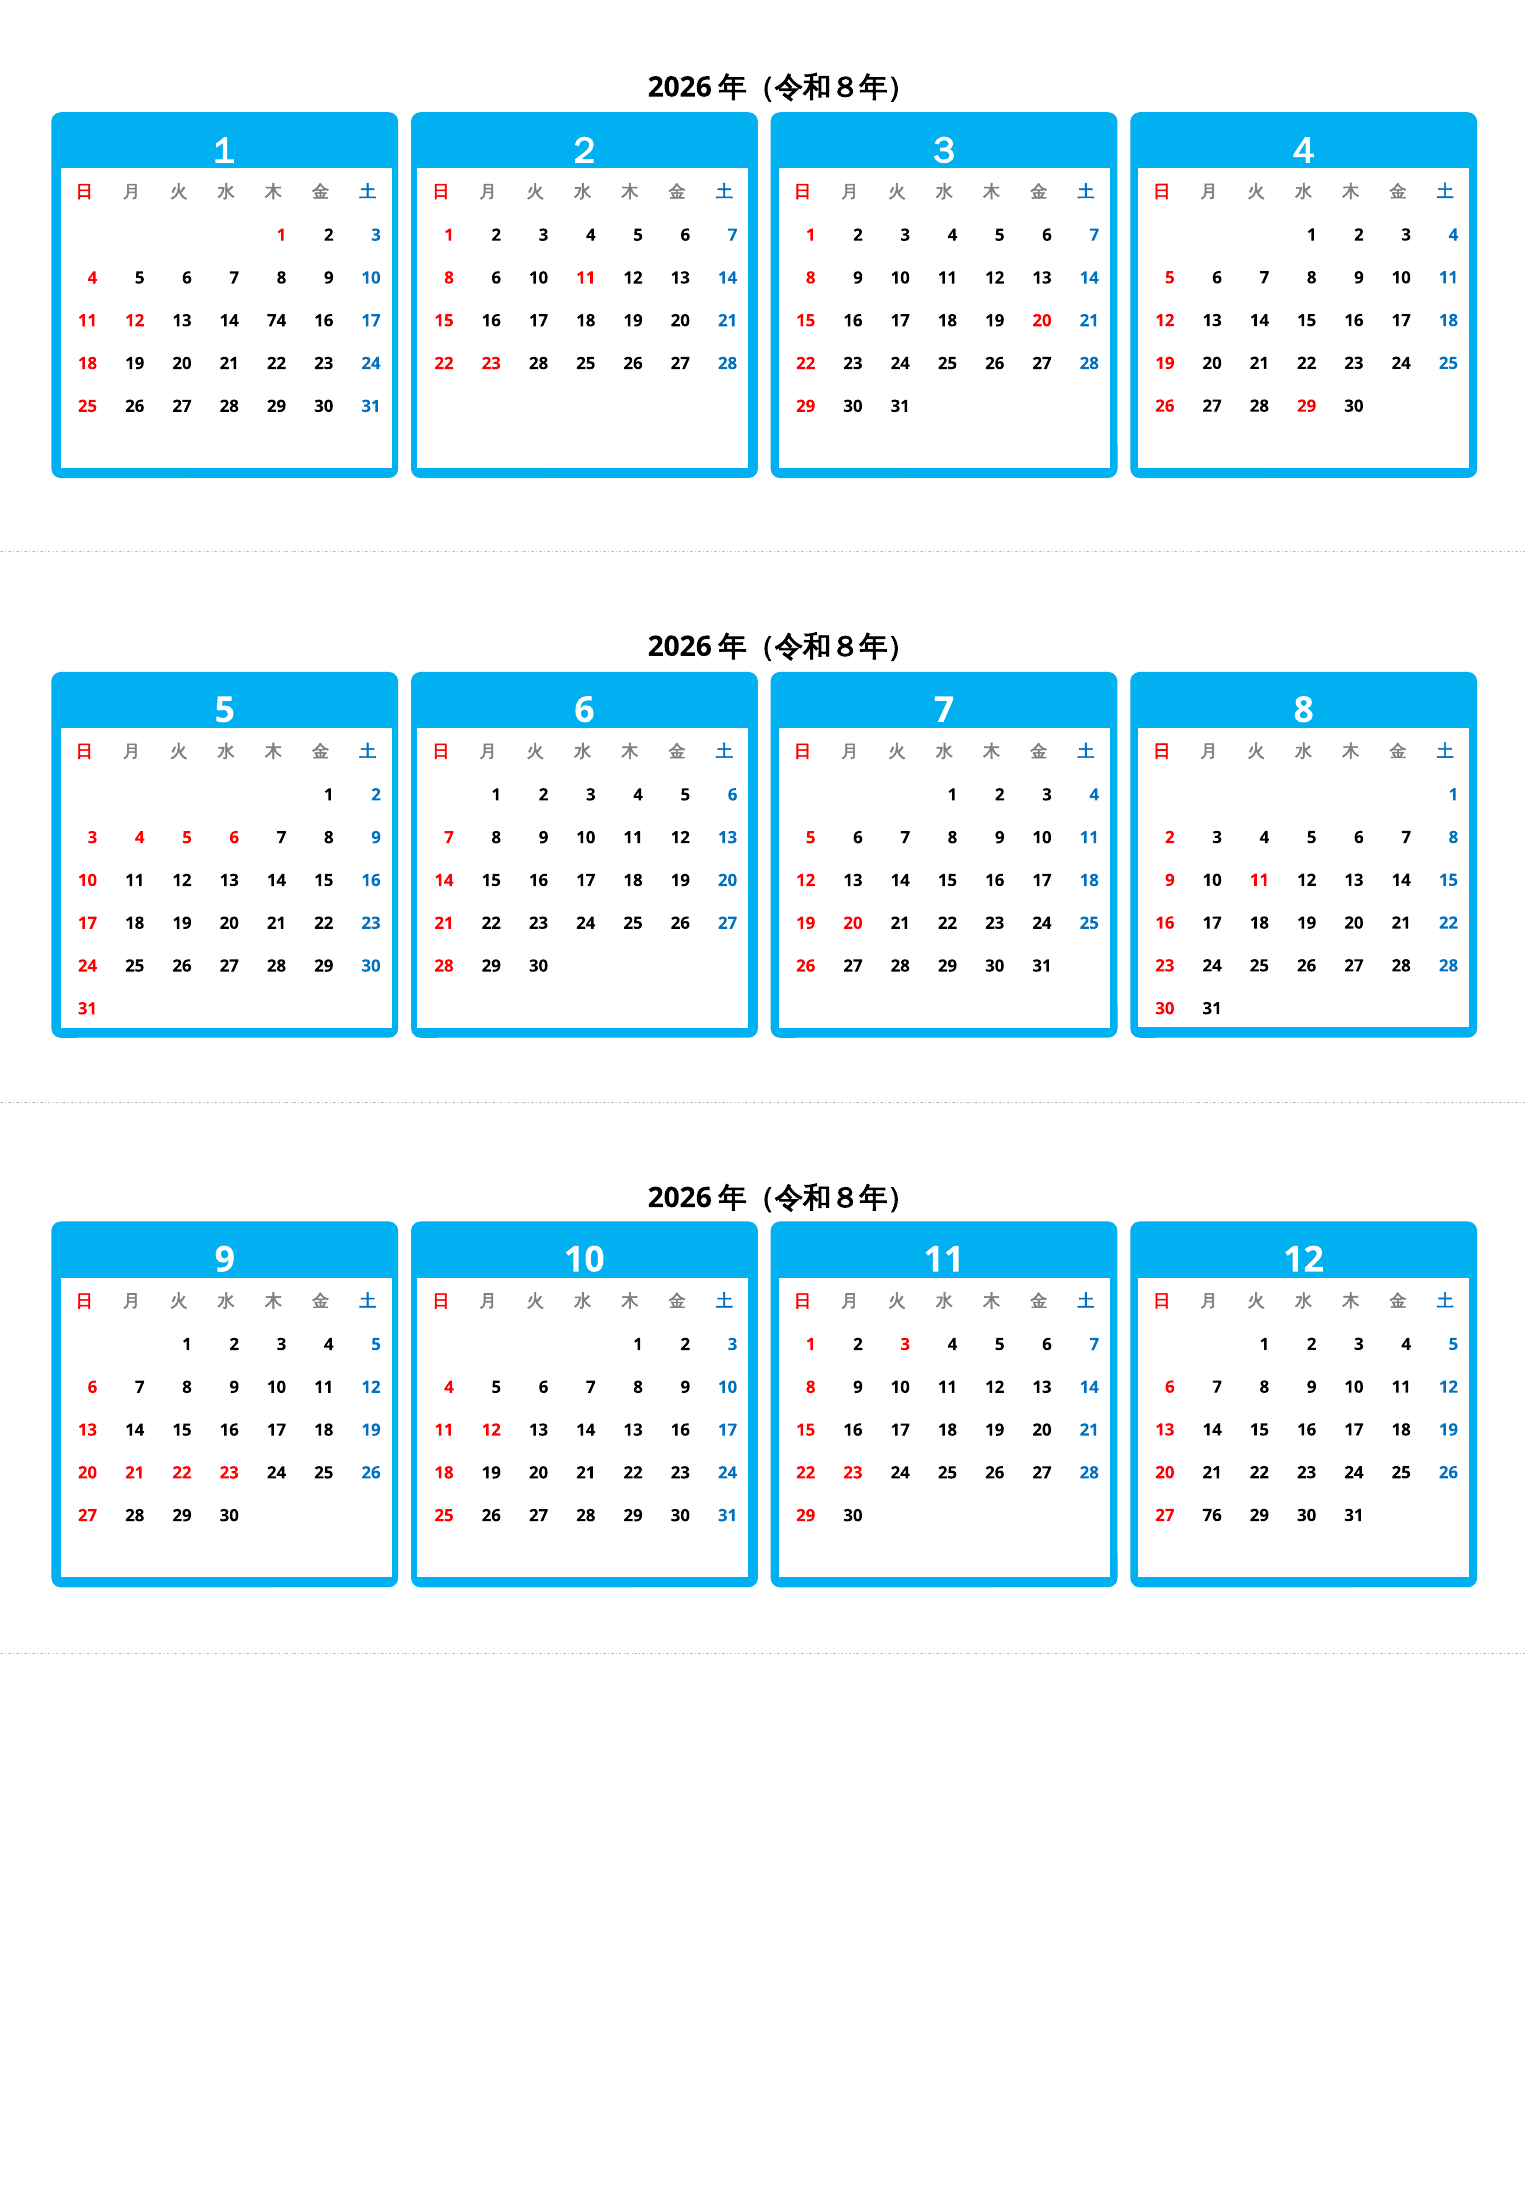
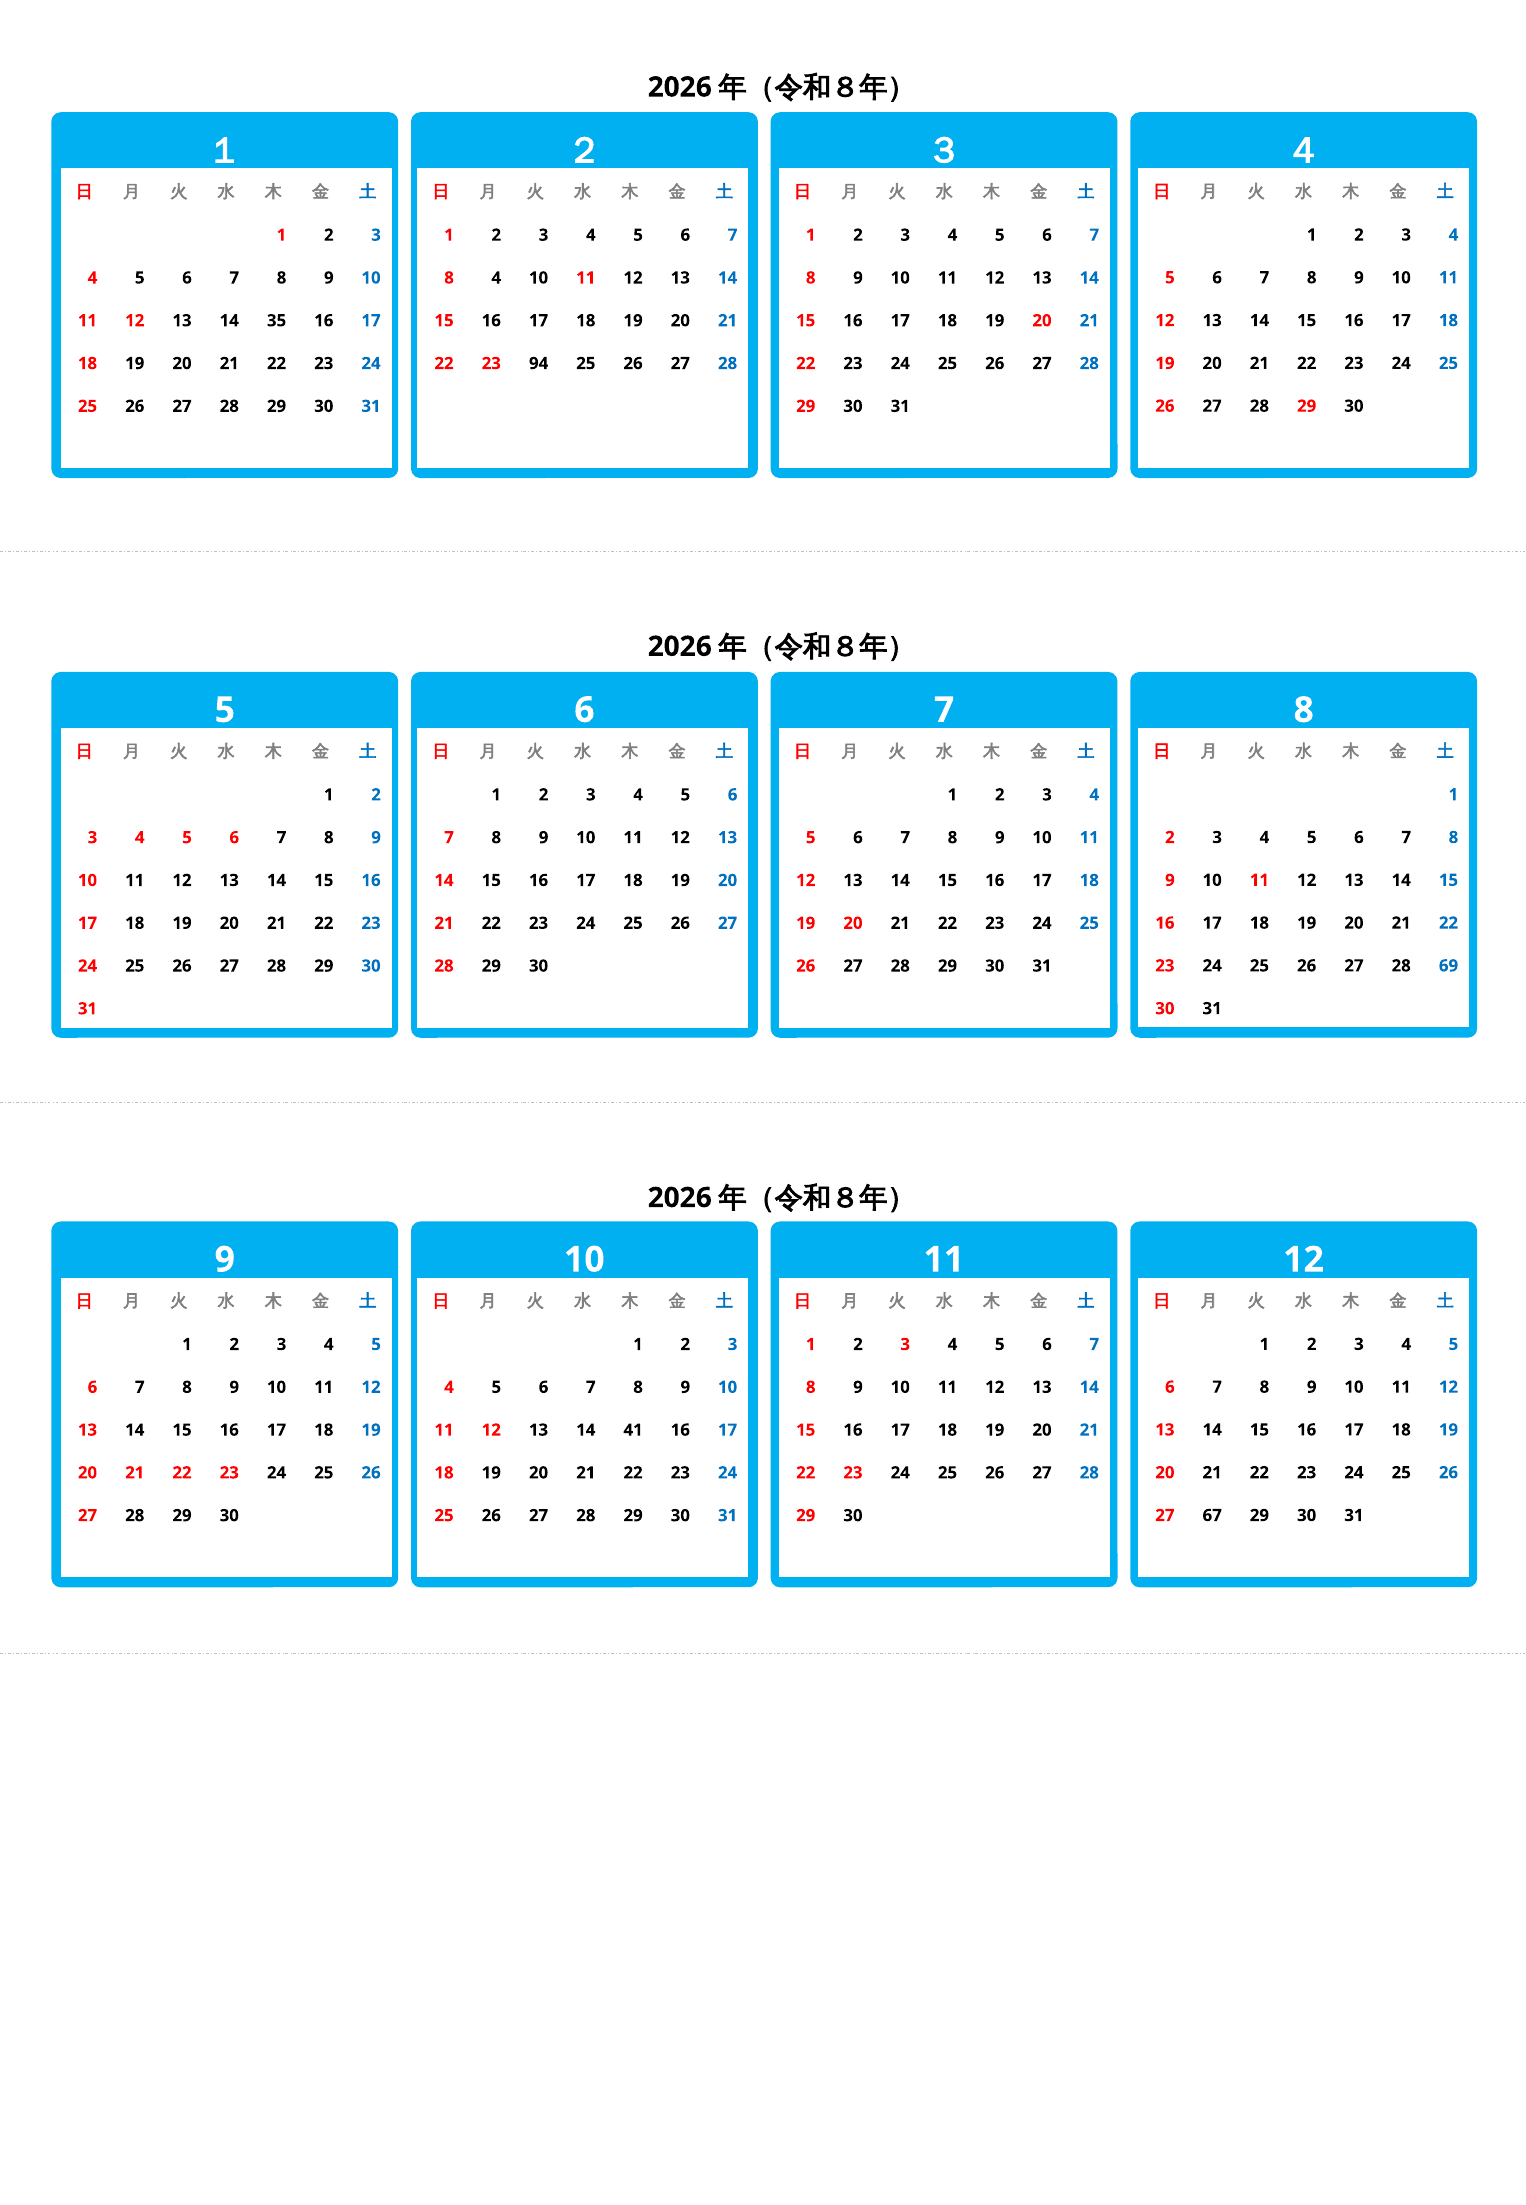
8 6: 6 -> 4 (496, 278)
74: 74 -> 35 (277, 321)
23 28: 28 -> 94 (539, 363)
28 28: 28 -> 69 (1449, 966)
14 13: 13 -> 41 (633, 1430)
76: 76 -> 67 (1212, 1515)
